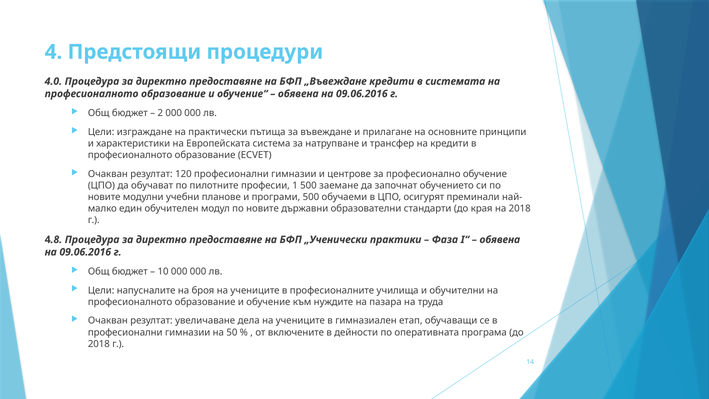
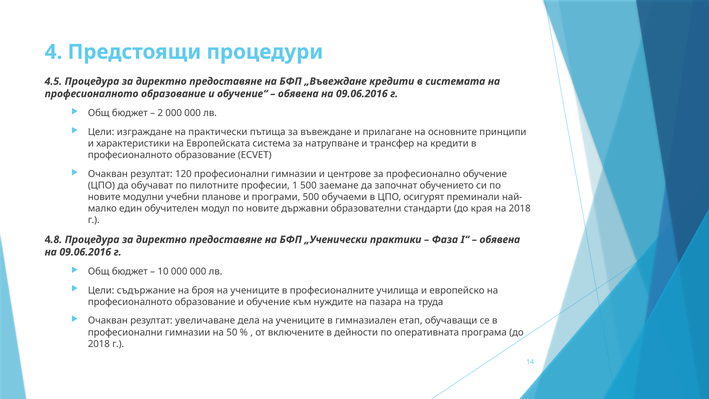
4.0: 4.0 -> 4.5 (53, 81)
напусналите: напусналите -> съдържание (146, 290)
обучителни: обучителни -> европейско (457, 290)
